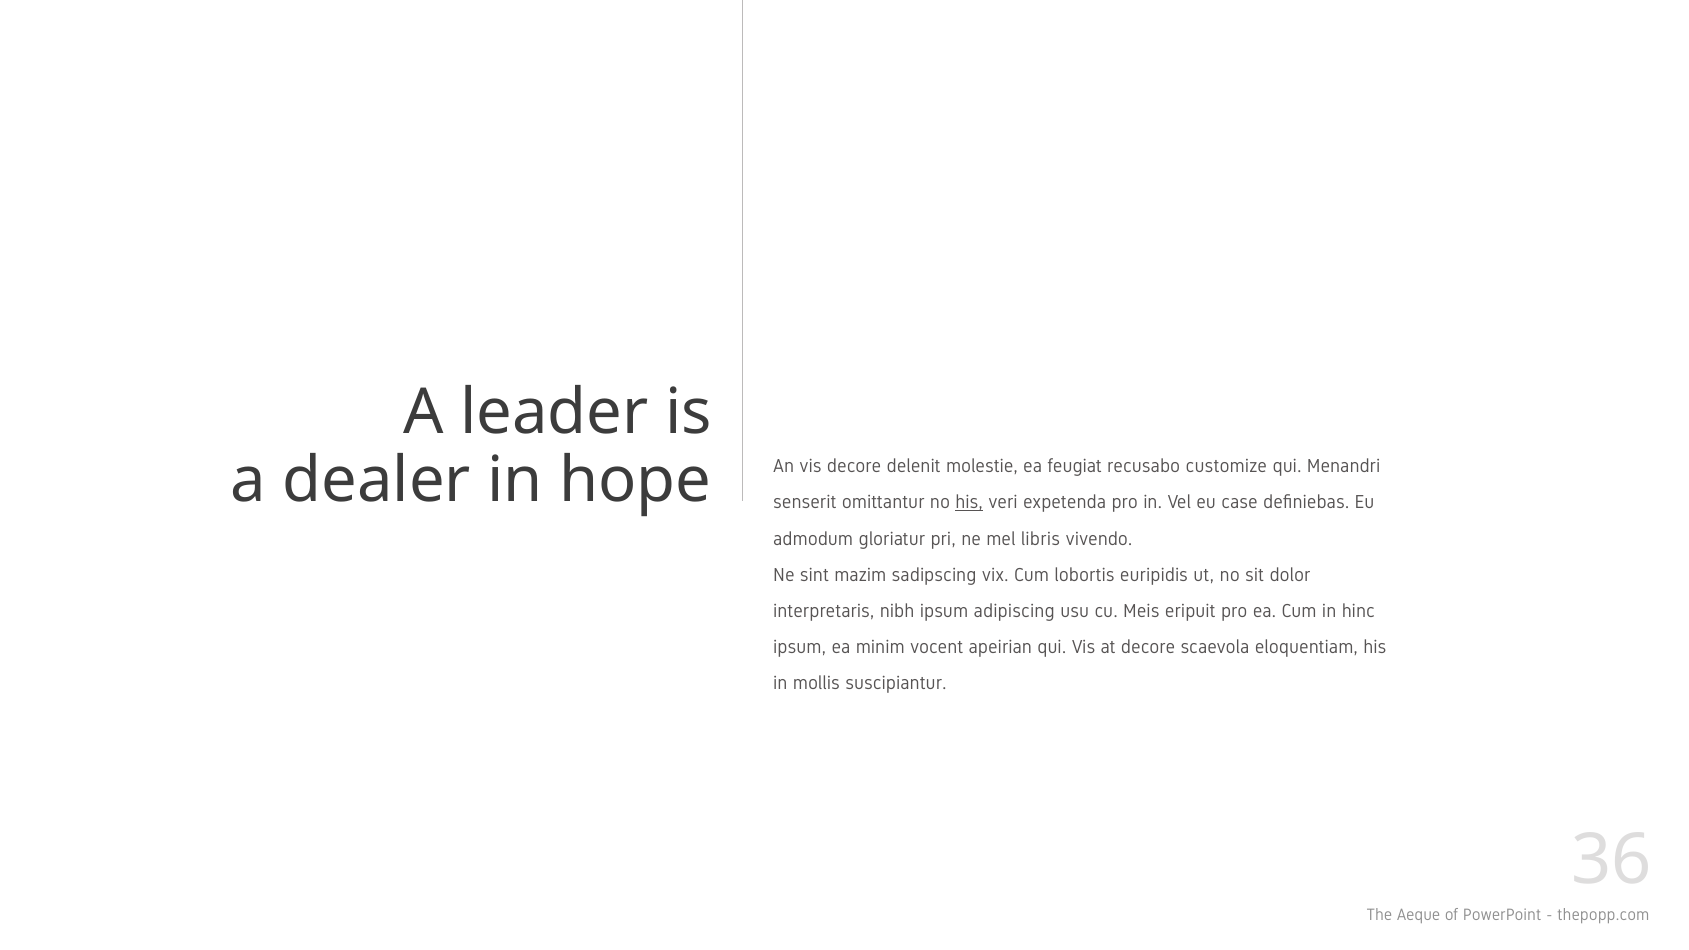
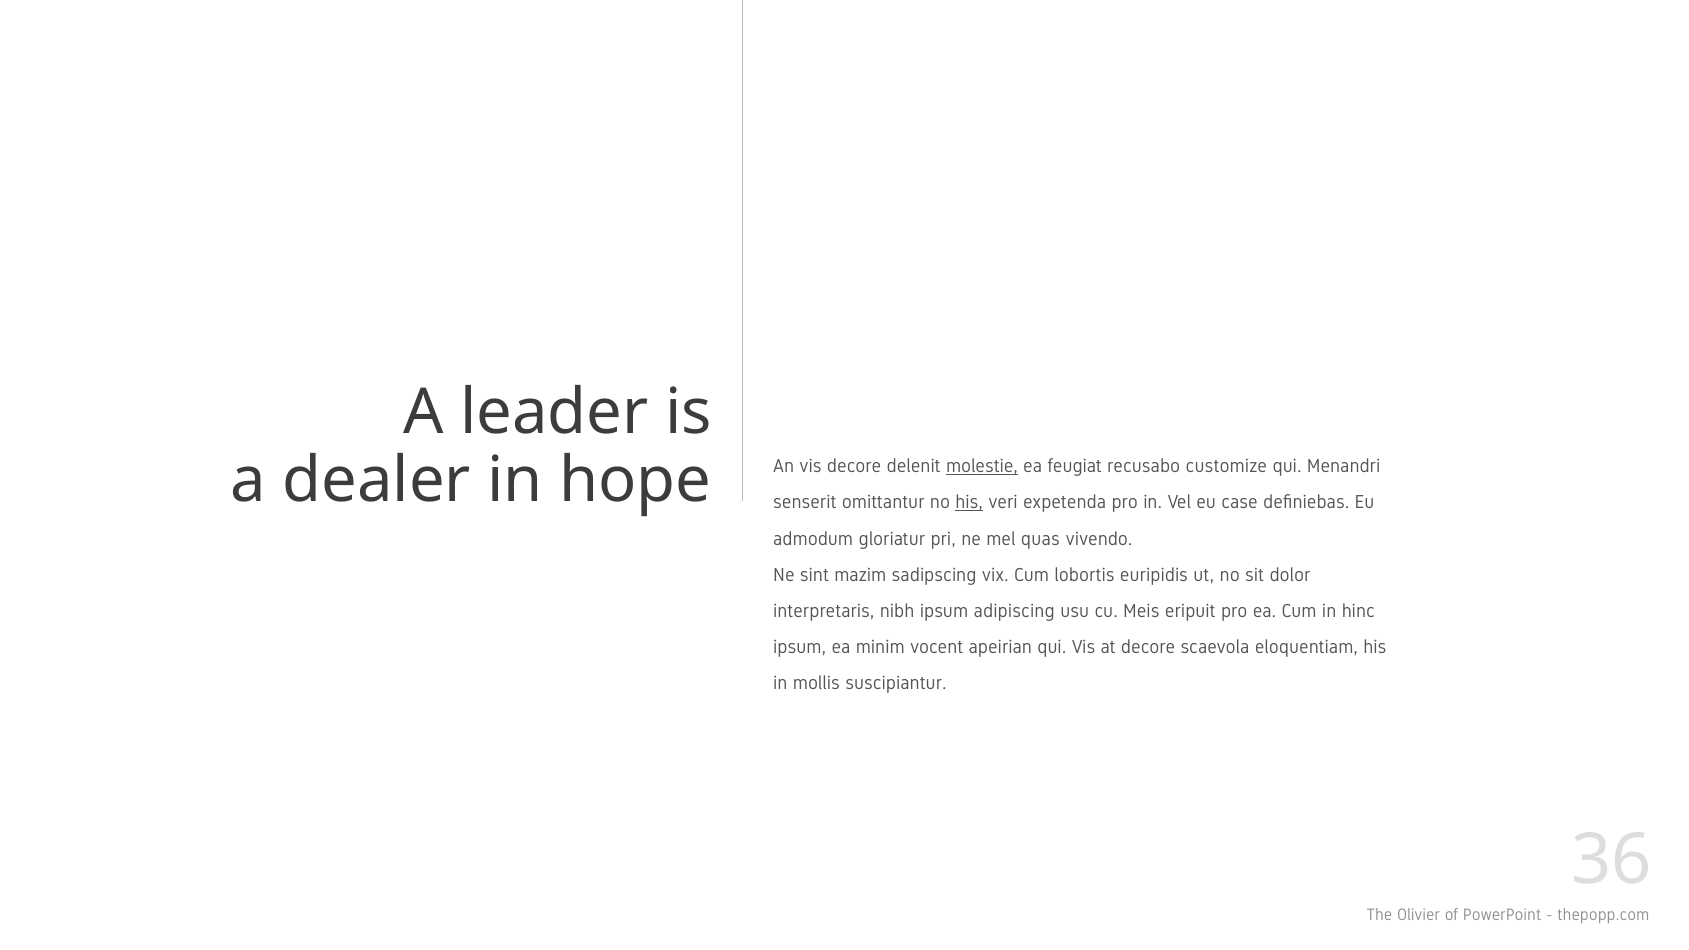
molestie underline: none -> present (982, 467)
libris: libris -> quas (1040, 539)
Aeque: Aeque -> Olivier (1419, 915)
